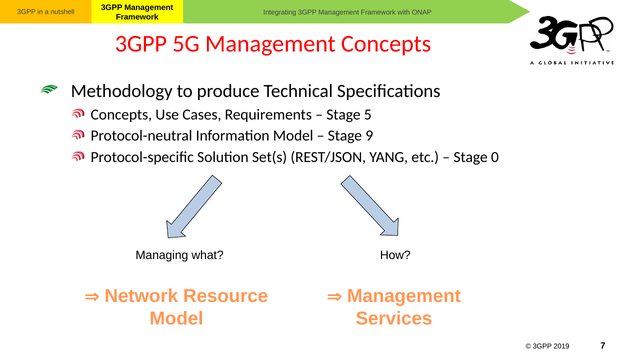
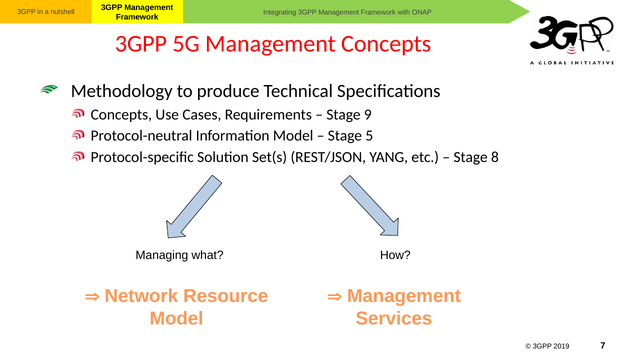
5: 5 -> 9 (368, 114)
9: 9 -> 5 (369, 136)
0: 0 -> 8 (495, 157)
